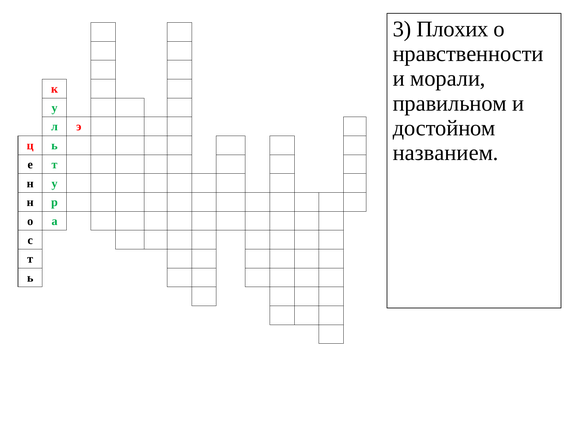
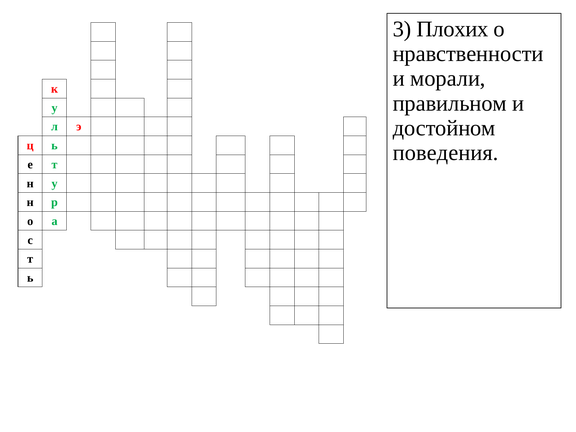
названием: названием -> поведения (446, 153)
